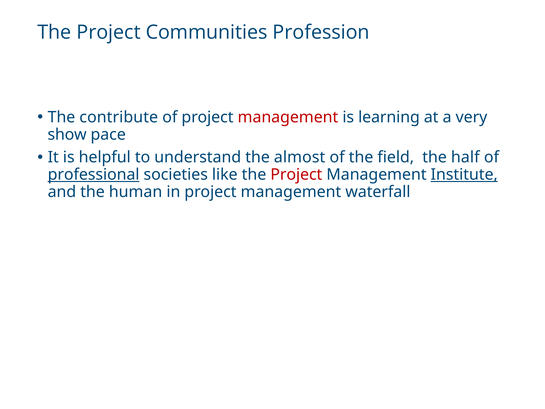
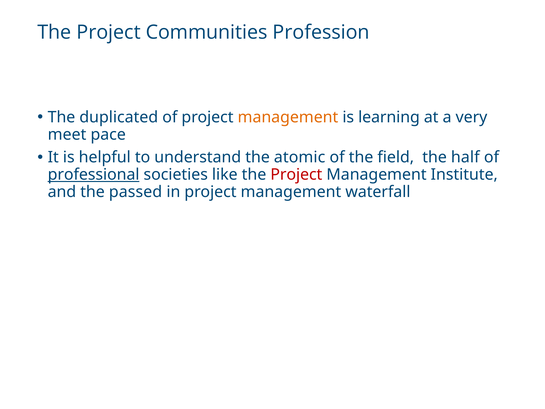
contribute: contribute -> duplicated (119, 117)
management colour: red -> orange (288, 117)
show: show -> meet (67, 134)
almost: almost -> atomic (300, 157)
Institute underline: present -> none (464, 174)
human: human -> passed (136, 192)
